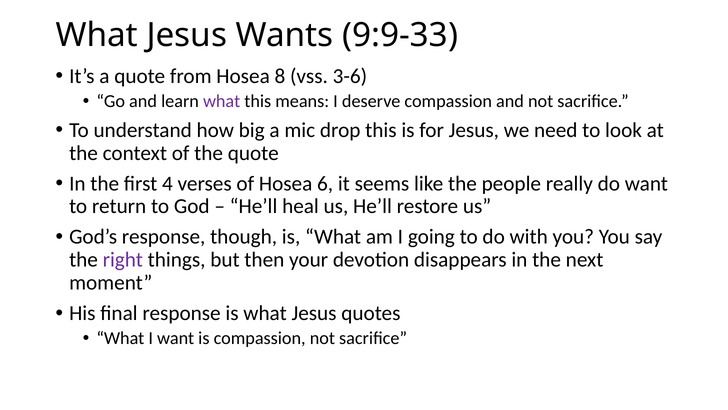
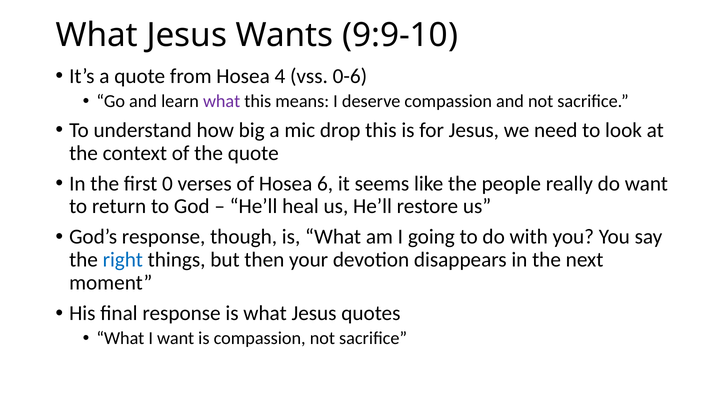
9:9-33: 9:9-33 -> 9:9-10 (400, 35)
8: 8 -> 4 (280, 76)
3-6: 3-6 -> 0-6 (350, 76)
4: 4 -> 0 (167, 183)
right colour: purple -> blue (123, 260)
